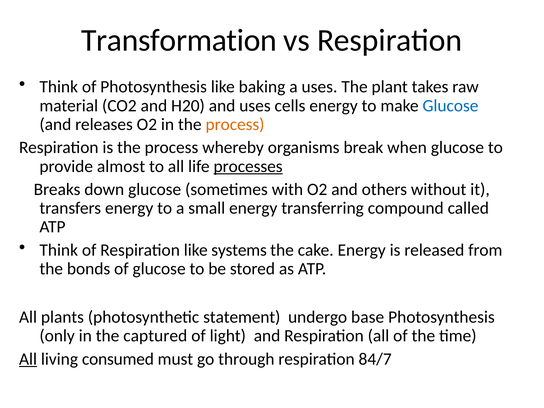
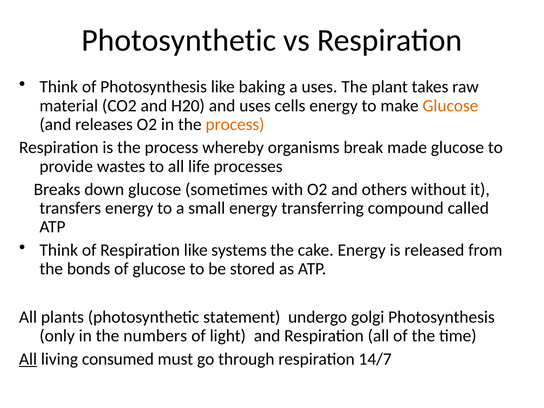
Transformation: Transformation -> Photosynthetic (179, 40)
Glucose colour: blue -> orange (450, 106)
when: when -> made (407, 148)
almost: almost -> wastes (121, 166)
processes underline: present -> none (248, 166)
base: base -> golgi (368, 317)
captured: captured -> numbers (155, 336)
84/7: 84/7 -> 14/7 (375, 359)
